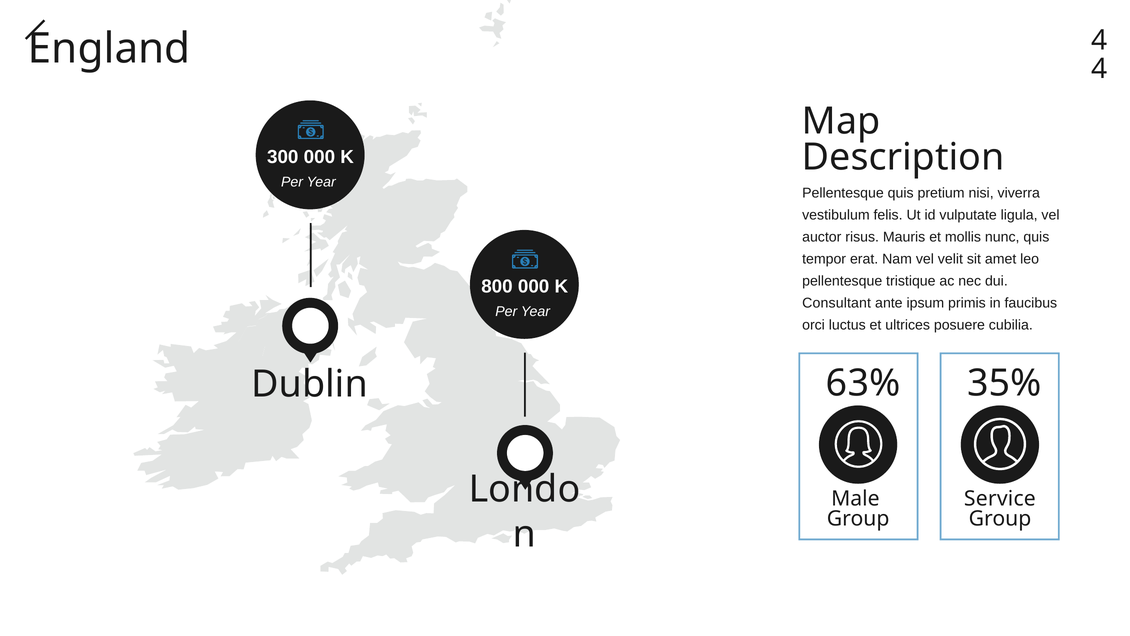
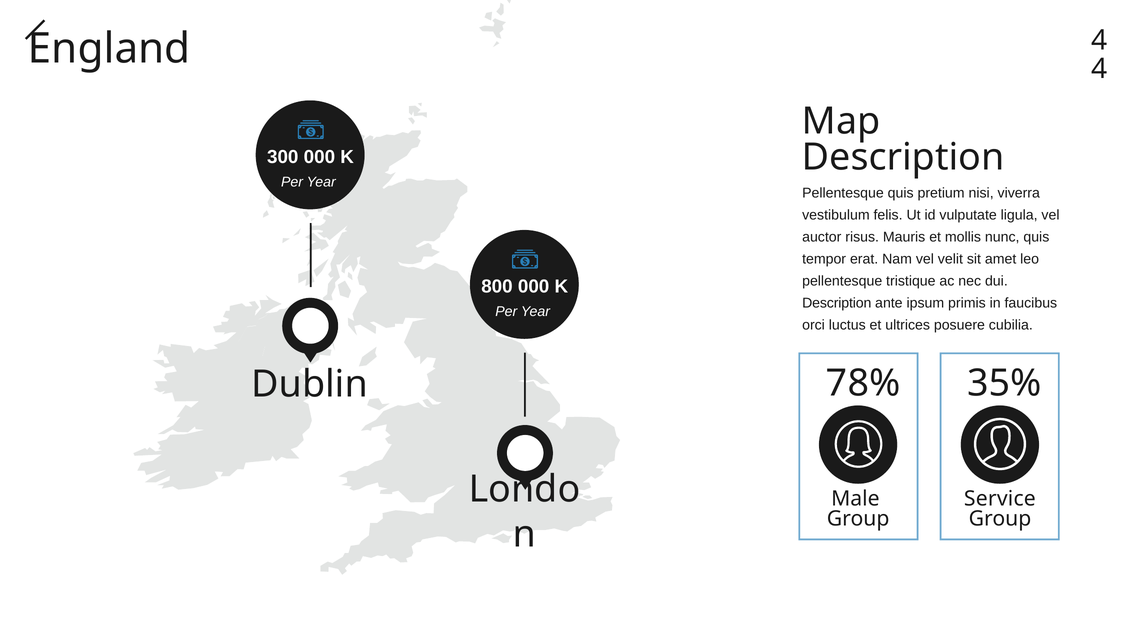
Consultant: Consultant -> Description (837, 303)
63%: 63% -> 78% (863, 383)
